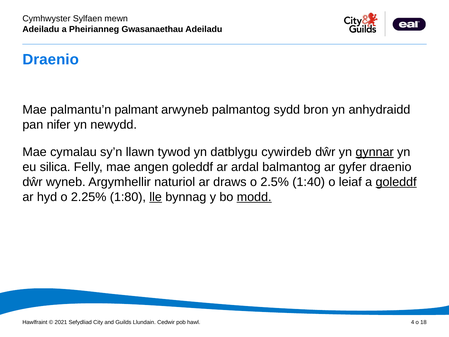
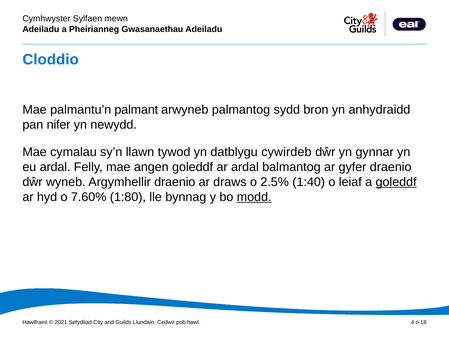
Draenio: Draenio -> Cloddio (51, 60)
gynnar underline: present -> none (375, 152)
eu silica: silica -> ardal (55, 167)
Argymhellir naturiol: naturiol -> draenio (175, 182)
2.25%: 2.25% -> 7.60% (89, 197)
lle underline: present -> none (156, 197)
